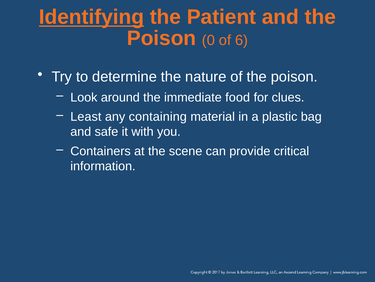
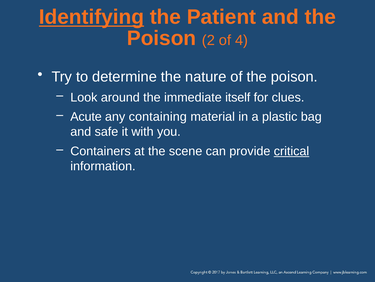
0: 0 -> 2 (208, 40)
6: 6 -> 4 (242, 40)
food: food -> itself (238, 97)
Least: Least -> Acute (86, 117)
critical underline: none -> present (292, 151)
